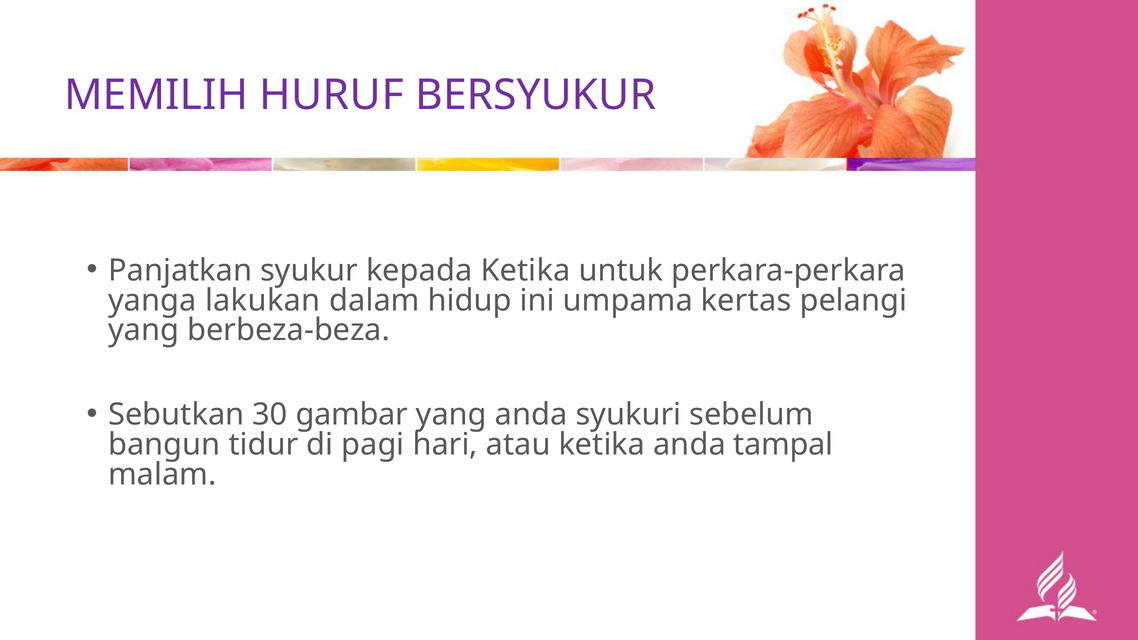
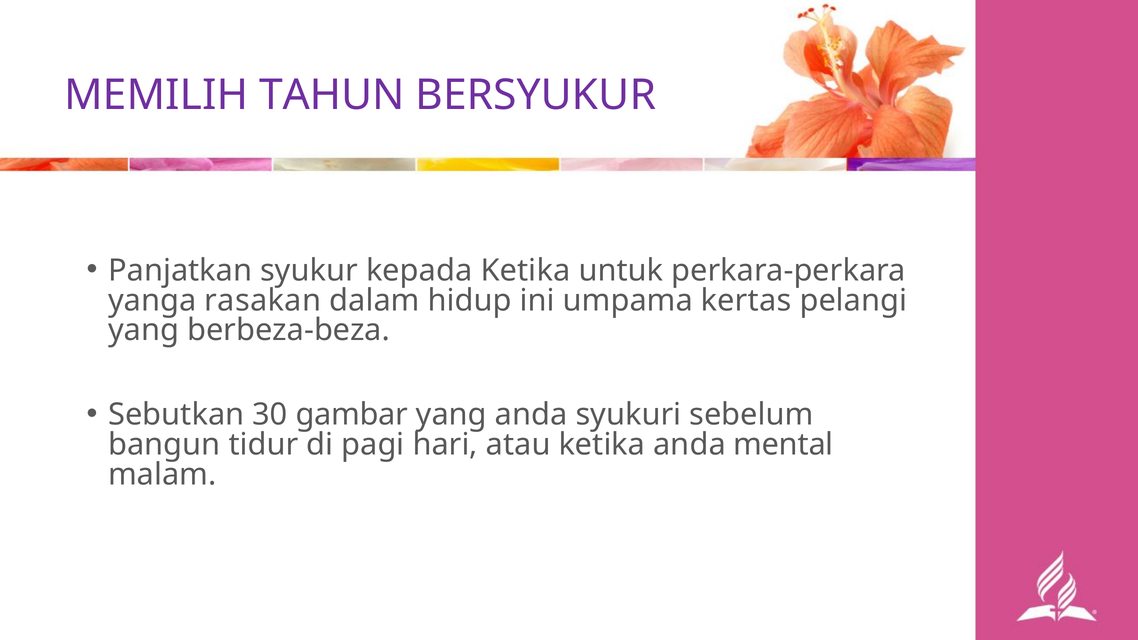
HURUF: HURUF -> TAHUN (332, 95)
lakukan: lakukan -> rasakan (263, 300)
tampal: tampal -> mental (783, 445)
